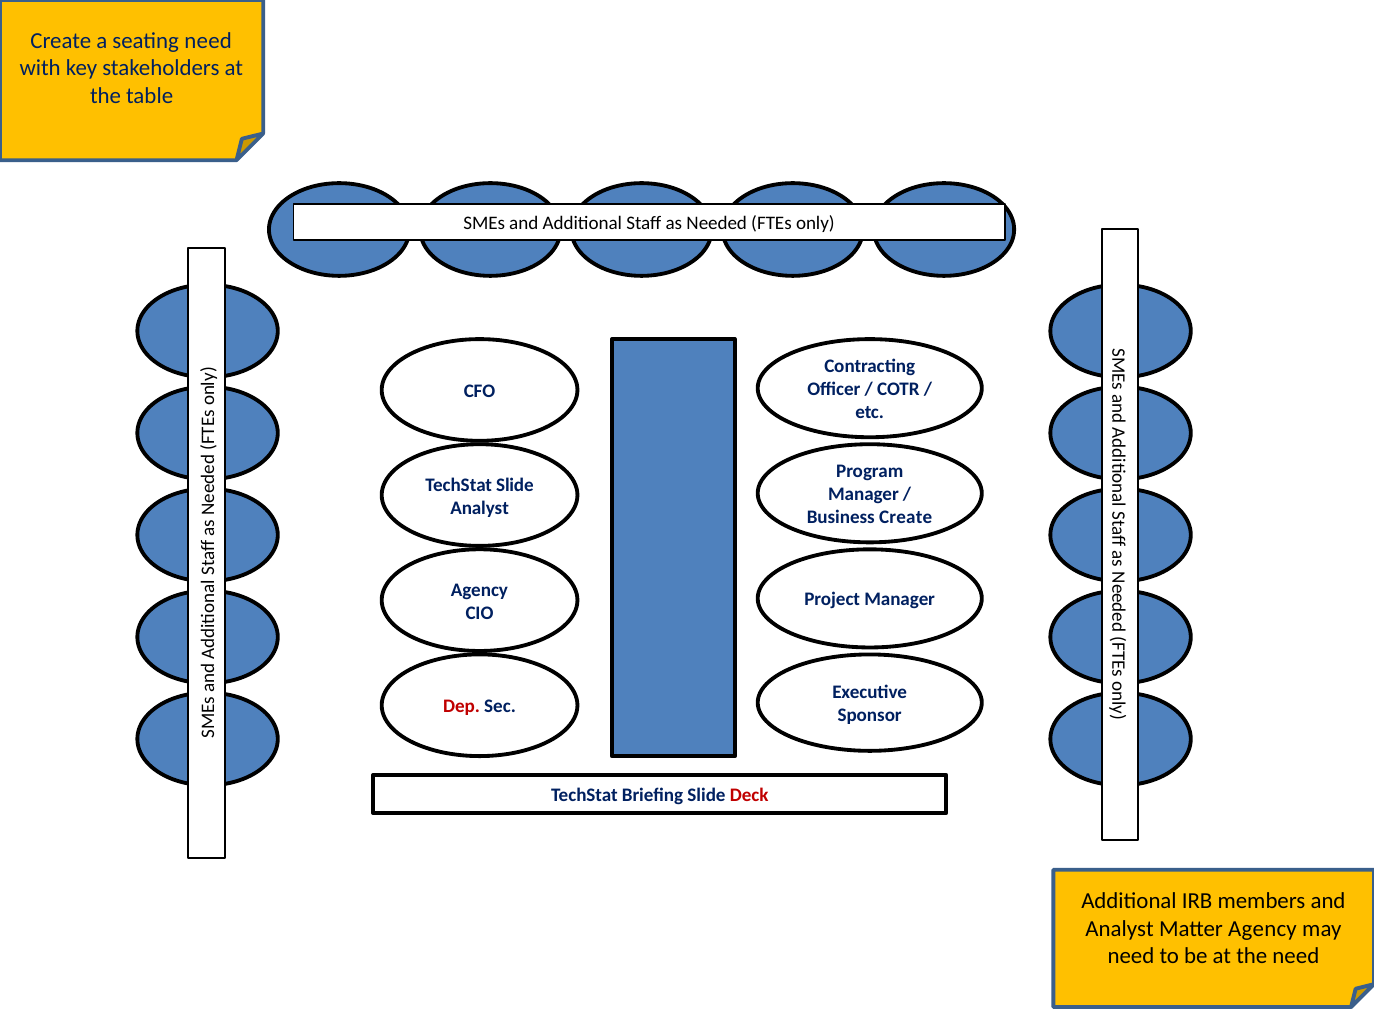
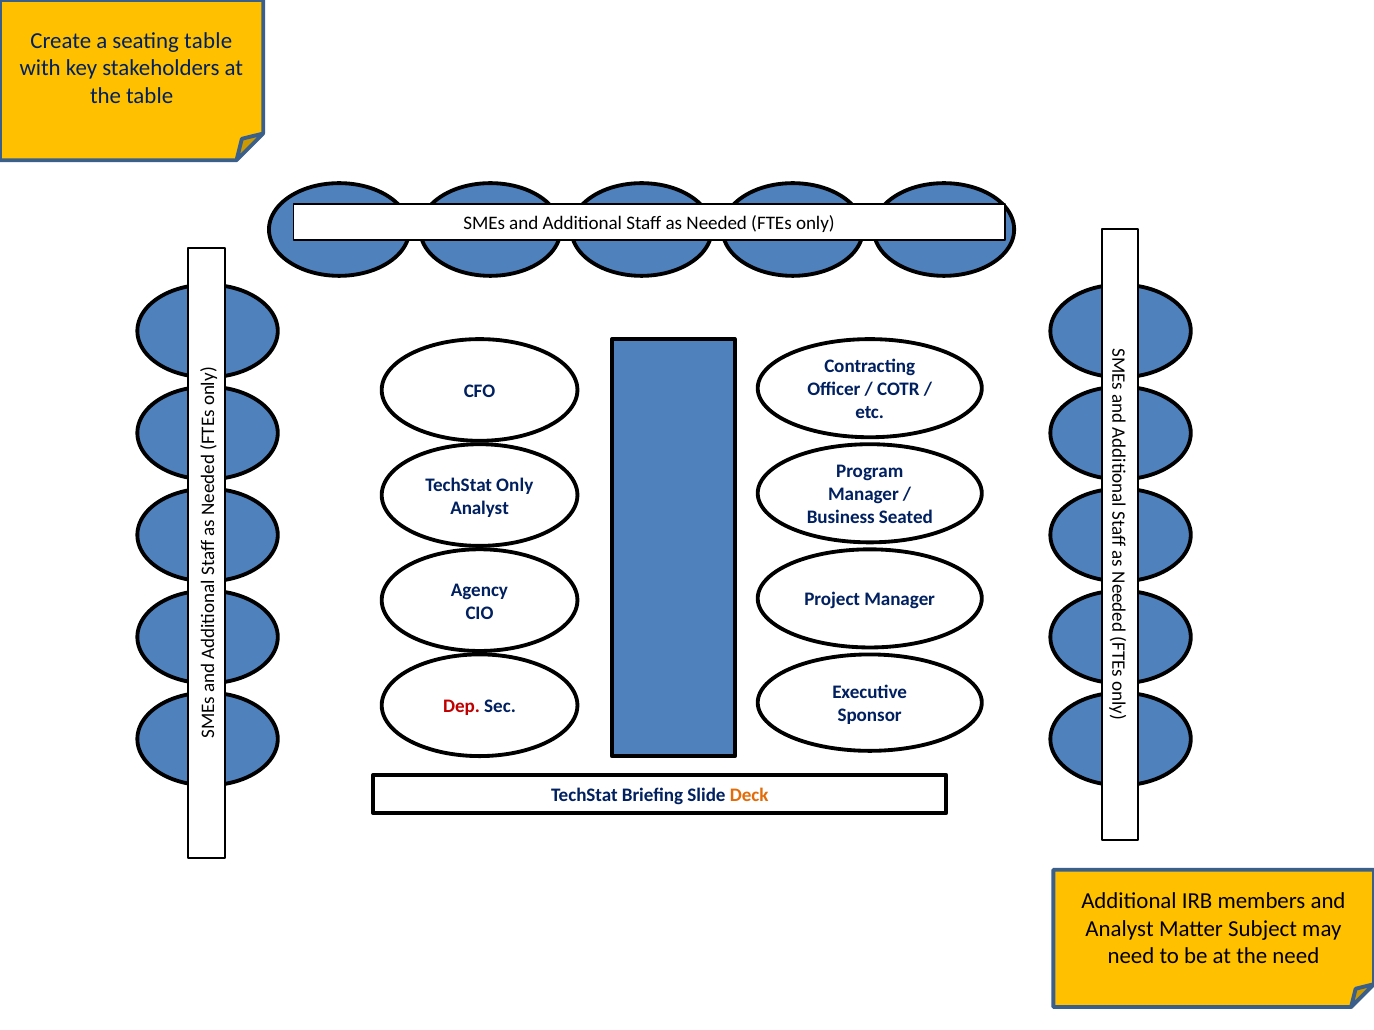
seating need: need -> table (208, 41)
TechStat Slide: Slide -> Only (515, 485)
Business Create: Create -> Seated (906, 518)
Deck colour: red -> orange (749, 796)
Matter Agency: Agency -> Subject (1263, 929)
